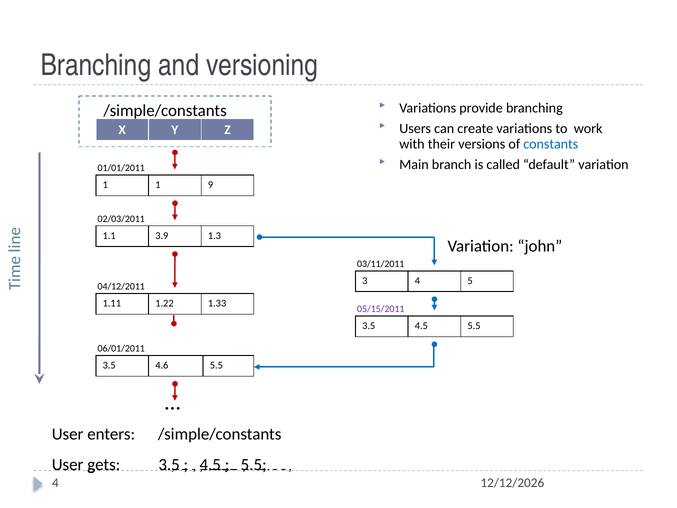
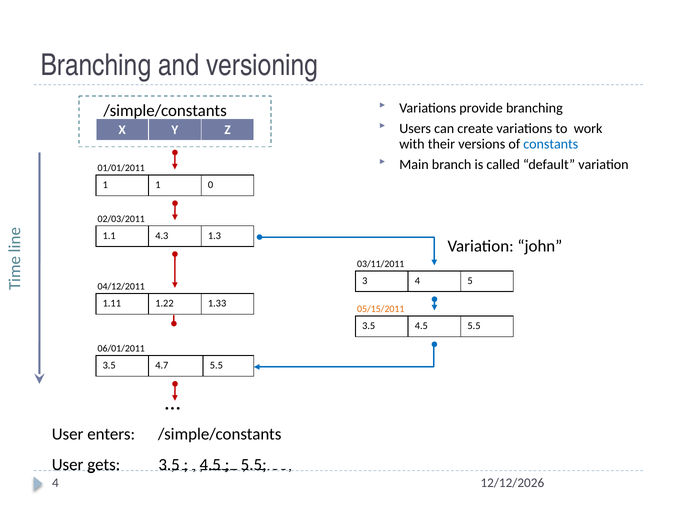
9: 9 -> 0 (211, 185)
3.9: 3.9 -> 4.3 (162, 236)
05/15/2011 colour: purple -> orange (381, 309)
4.6: 4.6 -> 4.7 (162, 365)
